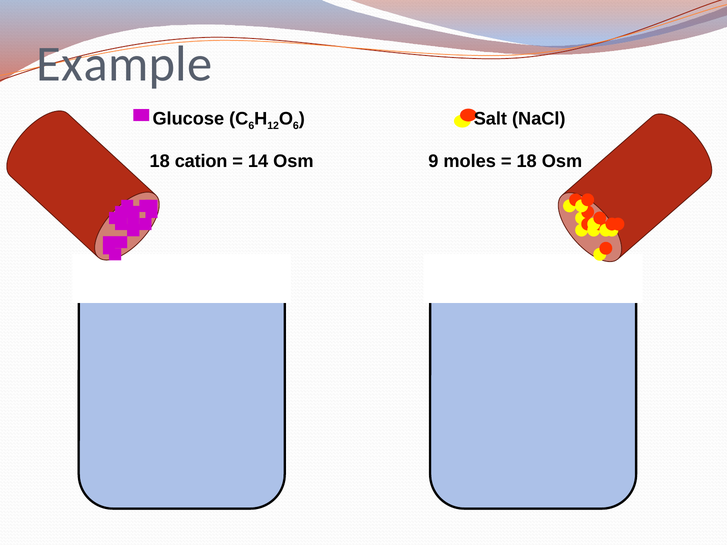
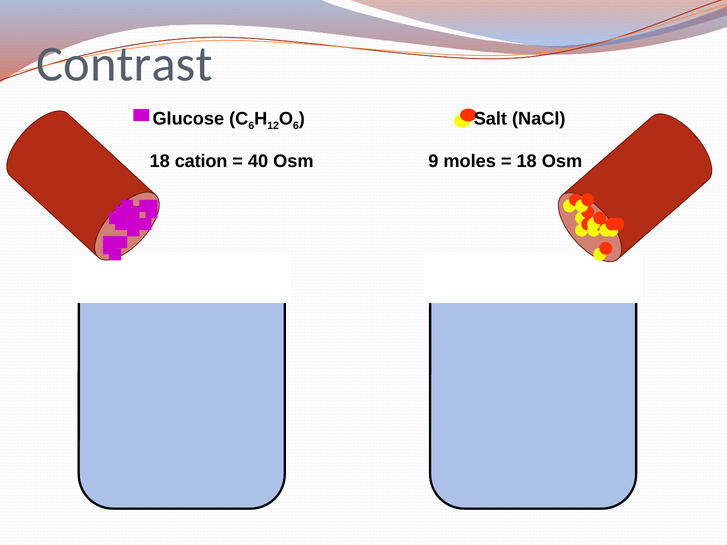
Example: Example -> Contrast (125, 64)
14: 14 -> 40 (258, 161)
